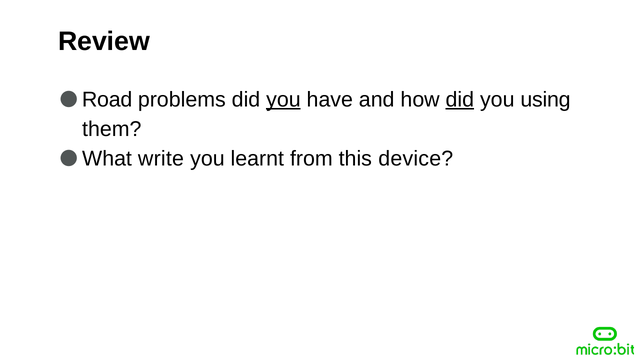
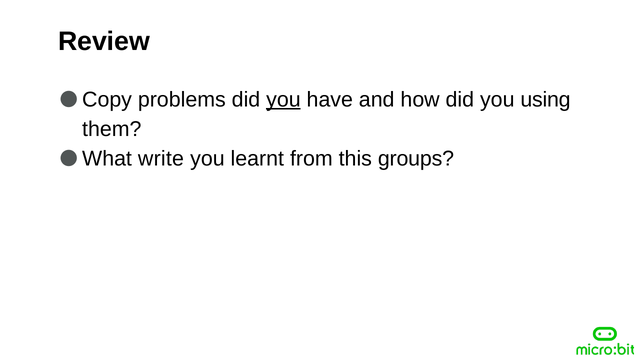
Road: Road -> Copy (107, 99)
did underline: present -> none (460, 99)
device: device -> groups (416, 158)
